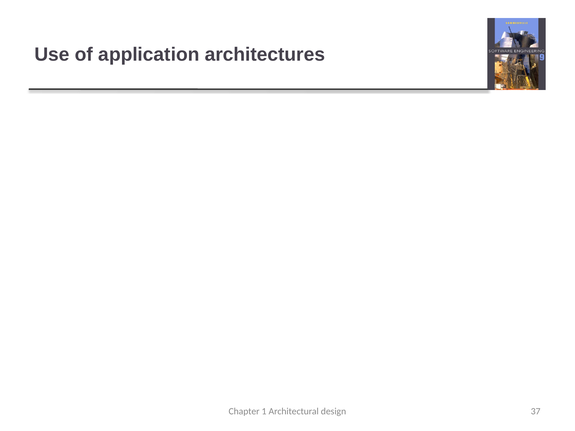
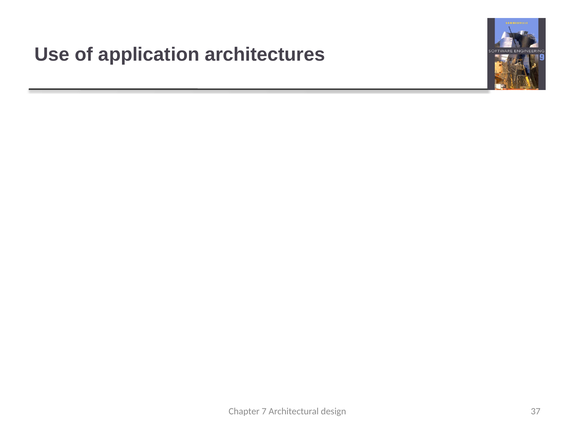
1: 1 -> 7 (264, 412)
